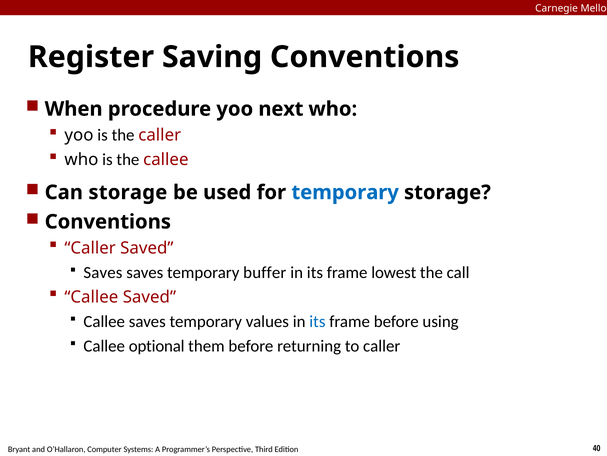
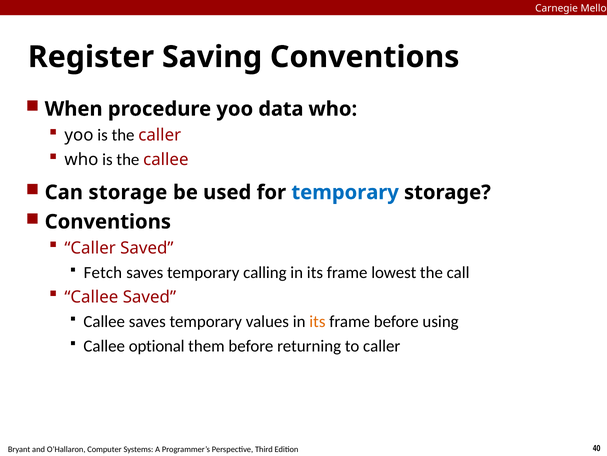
next: next -> data (281, 109)
Saves: Saves -> Fetch (103, 272)
buffer: buffer -> calling (265, 272)
its colour: blue -> orange (317, 321)
